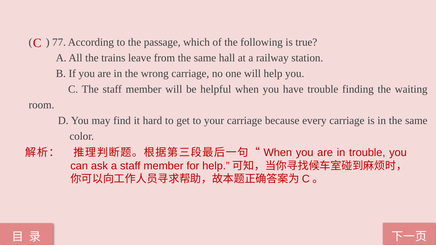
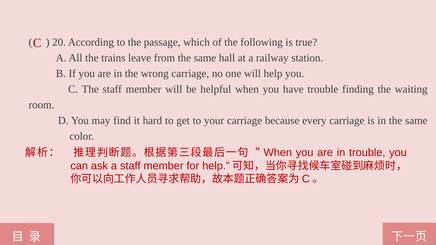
77: 77 -> 20 (59, 42)
